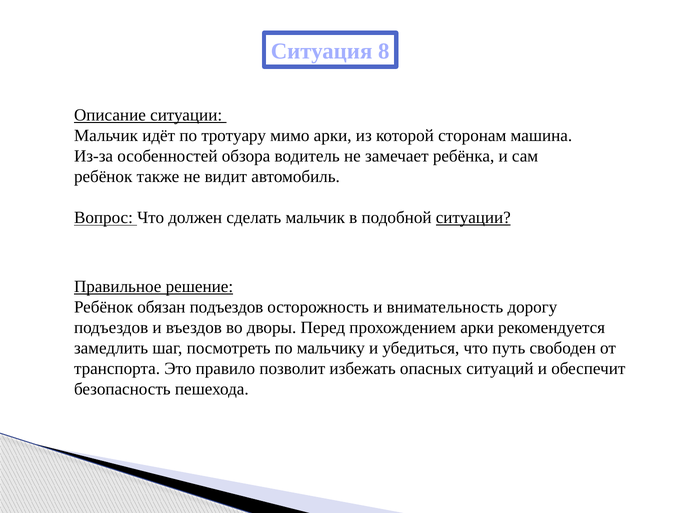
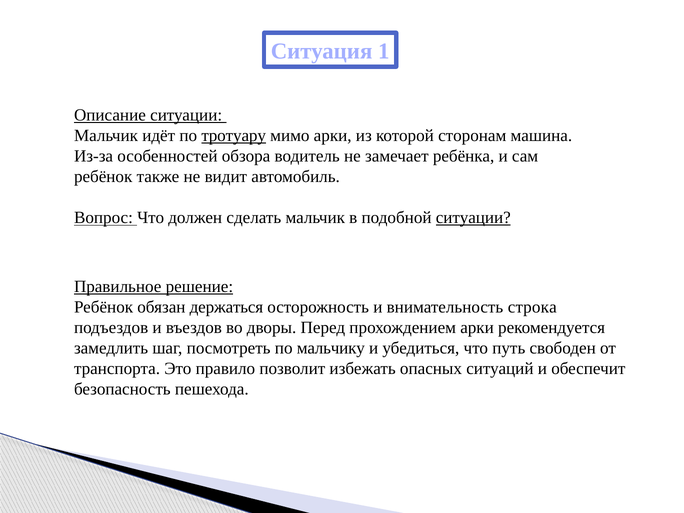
8: 8 -> 1 (384, 51)
тротуару underline: none -> present (234, 136)
обязан подъездов: подъездов -> держаться (226, 307)
дорогу: дорогу -> строка (532, 307)
